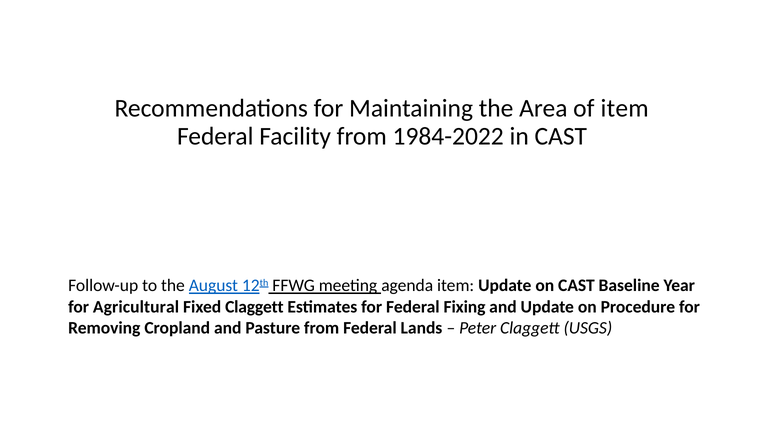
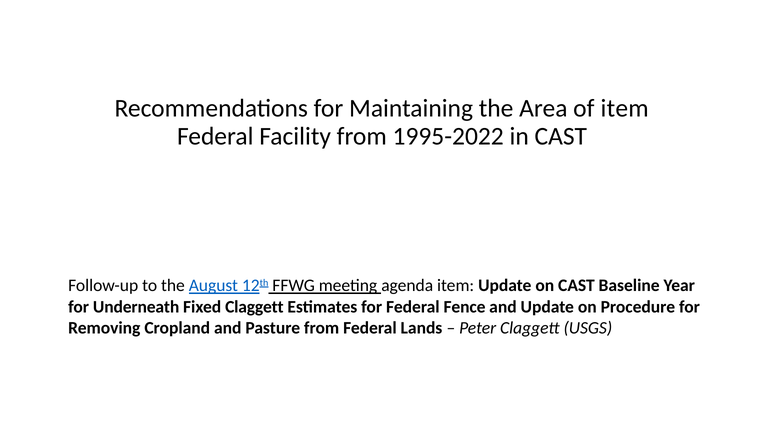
1984-2022: 1984-2022 -> 1995-2022 (448, 136)
Agricultural: Agricultural -> Underneath (136, 307)
Fixing: Fixing -> Fence (465, 307)
